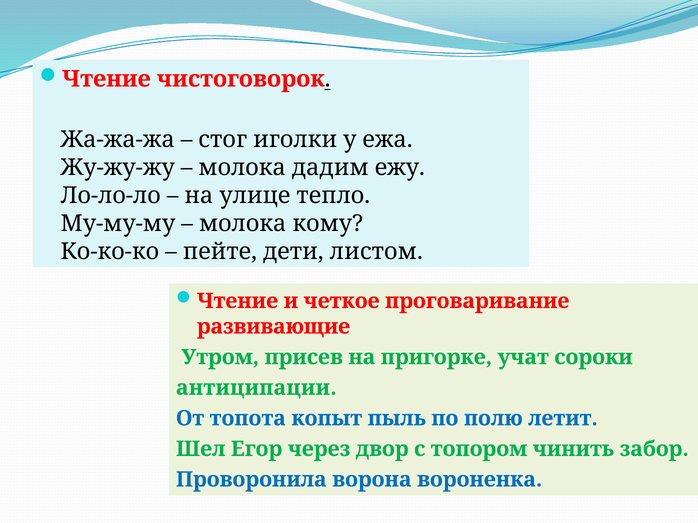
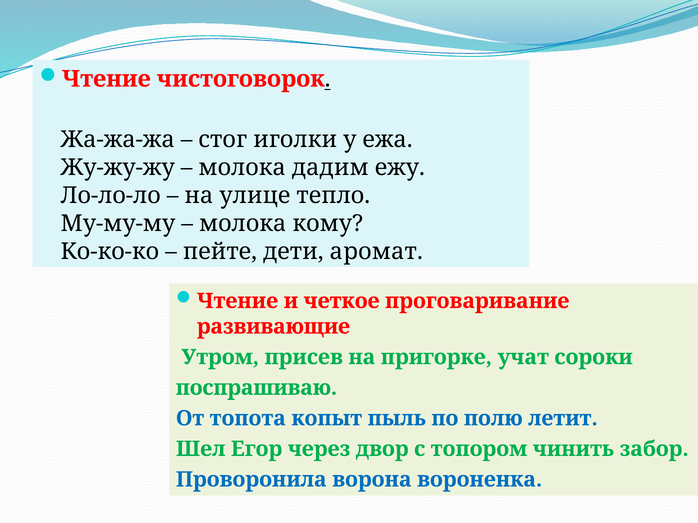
листом: листом -> аромат (376, 252)
антиципации: антиципации -> поспрашиваю (256, 388)
